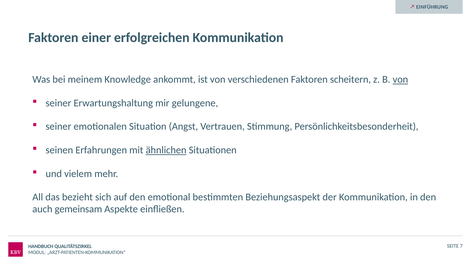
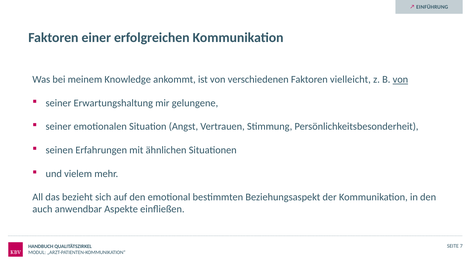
scheitern: scheitern -> vielleicht (350, 80)
ähnlichen underline: present -> none (166, 150)
gemeinsam: gemeinsam -> anwendbar (78, 209)
